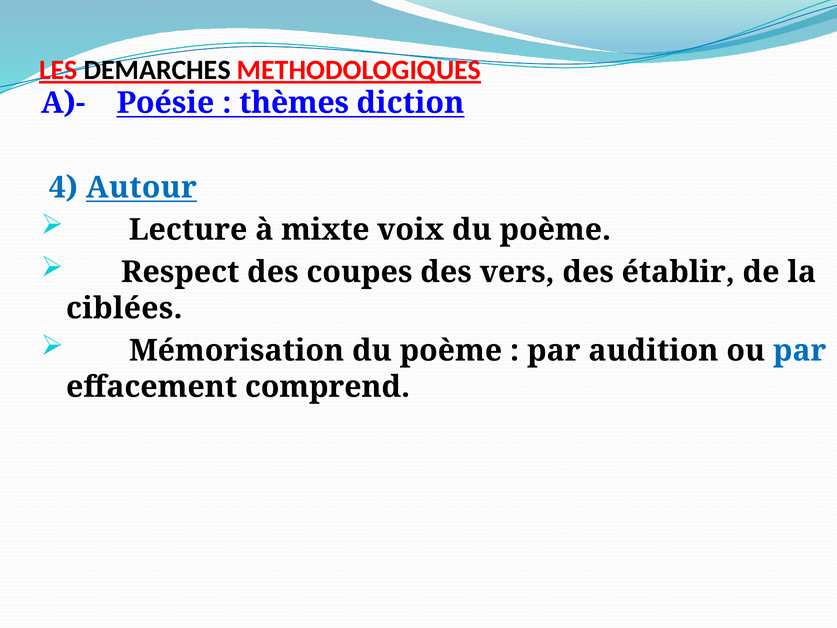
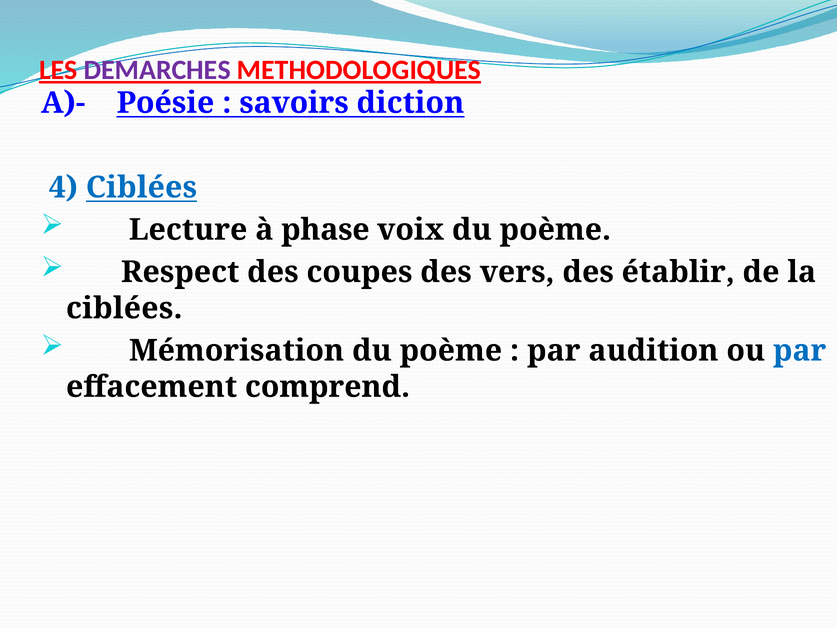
DEMARCHES colour: black -> purple (157, 70)
thèmes: thèmes -> savoirs (294, 103)
4 Autour: Autour -> Ciblées (141, 187)
mixte: mixte -> phase (325, 230)
